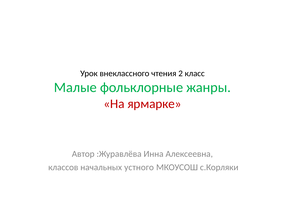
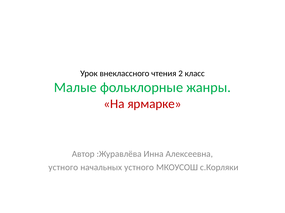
классов: классов -> устного (63, 168)
